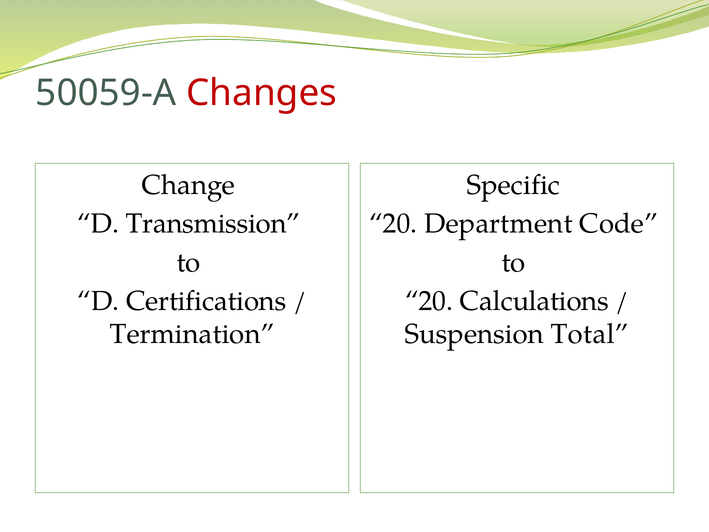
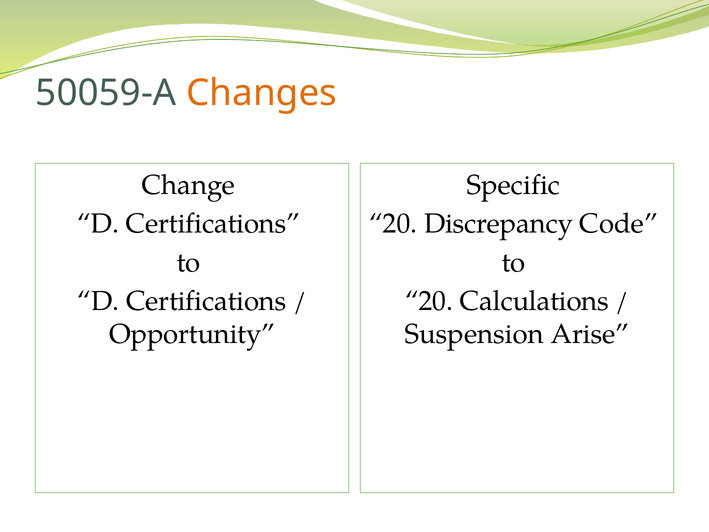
Changes colour: red -> orange (262, 93)
Transmission: Transmission -> Certifications (213, 224)
Department: Department -> Discrepancy (499, 224)
Termination: Termination -> Opportunity (192, 334)
Total: Total -> Arise (590, 334)
